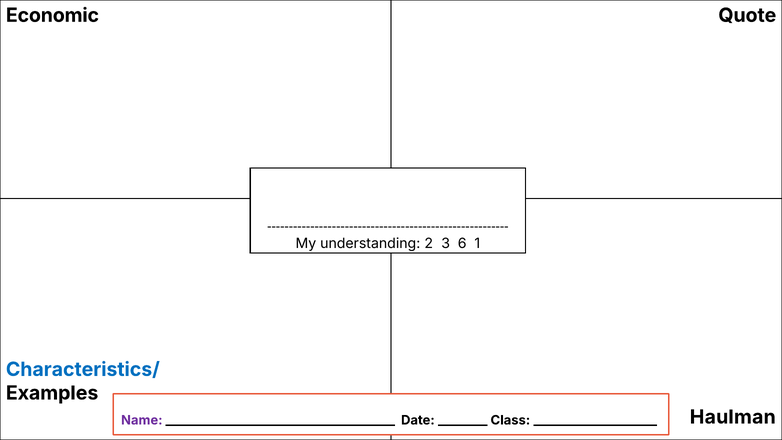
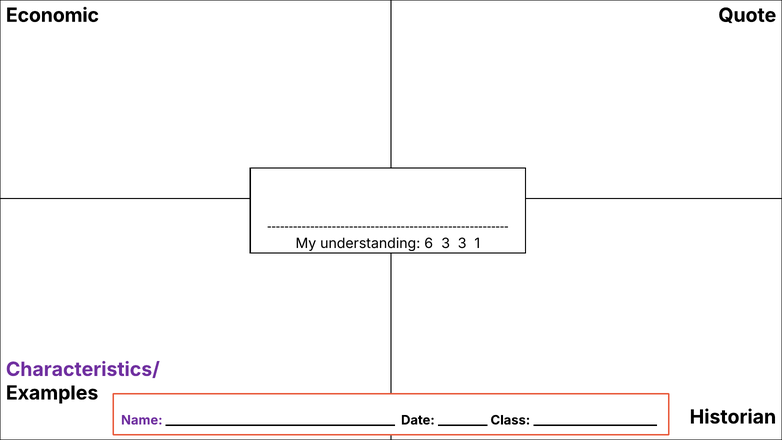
2: 2 -> 6 (429, 243)
3 6: 6 -> 3 (462, 243)
Characteristics/ colour: blue -> purple (83, 369)
Haulman: Haulman -> Historian (733, 417)
